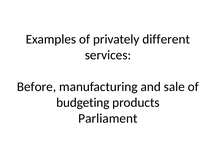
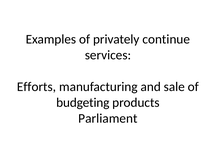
different: different -> continue (166, 39)
Before: Before -> Efforts (36, 87)
